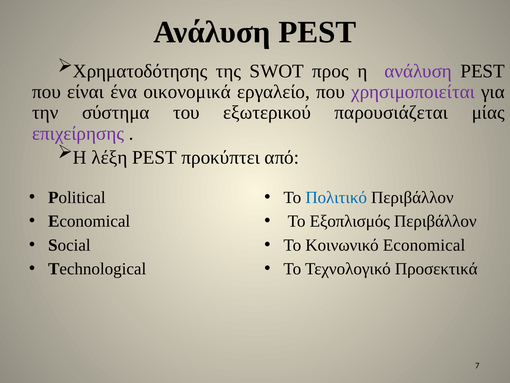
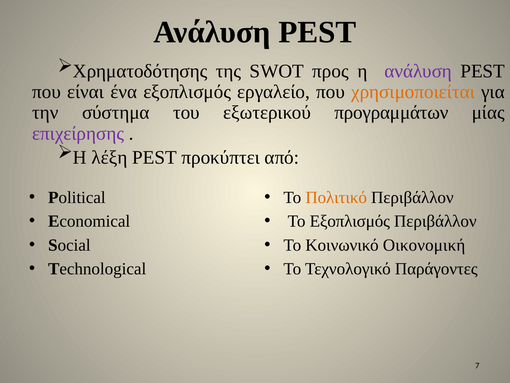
ένα οικονομικά: οικονομικά -> εξοπλισμός (187, 92)
χρησιμοποιείται colour: purple -> orange (413, 92)
παρουσιάζεται: παρουσιάζεται -> προγραμμάτων (391, 113)
Πολιτικό colour: blue -> orange (336, 197)
Κοινωνικό Economical: Economical -> Οικονομική (424, 245)
Προσεκτικά: Προσεκτικά -> Παράγοντες (436, 269)
